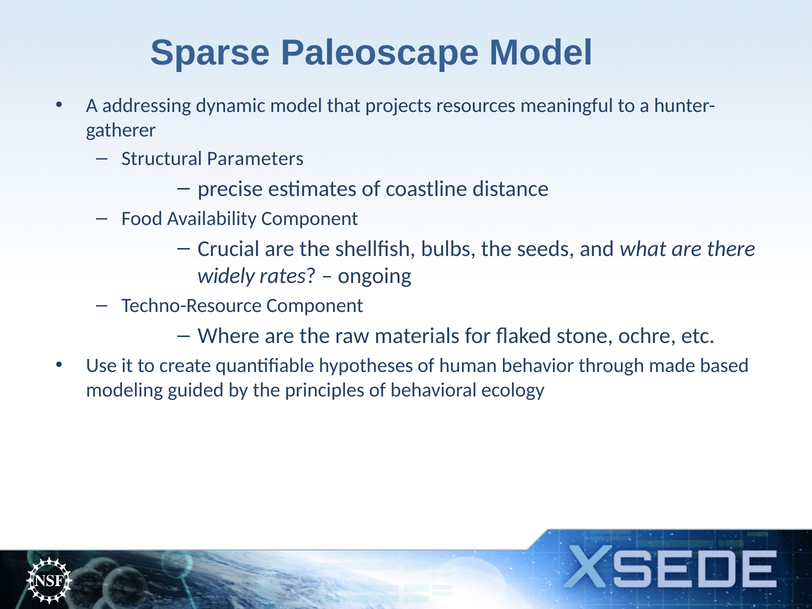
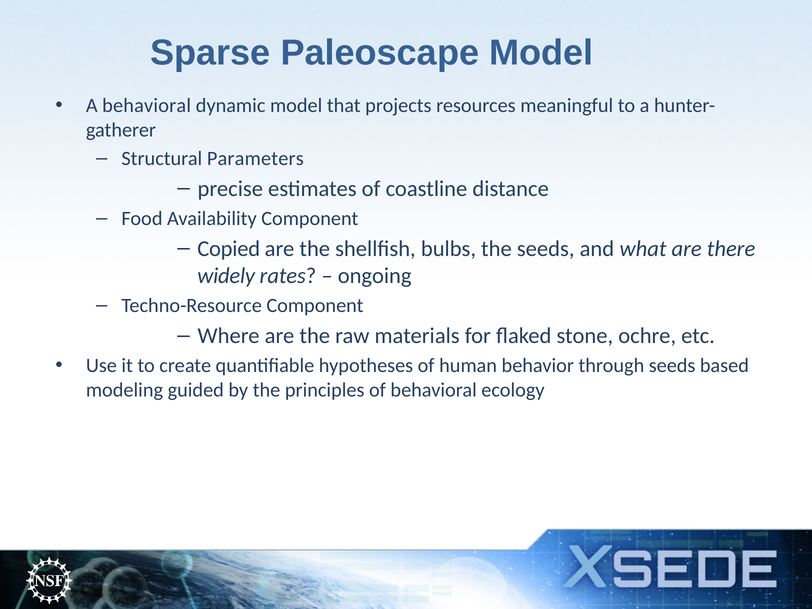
A addressing: addressing -> behavioral (147, 106)
Crucial: Crucial -> Copied (229, 249)
through made: made -> seeds (672, 366)
